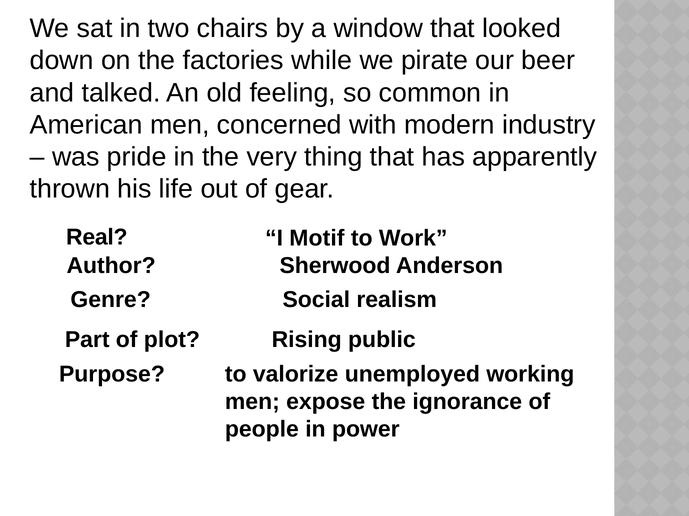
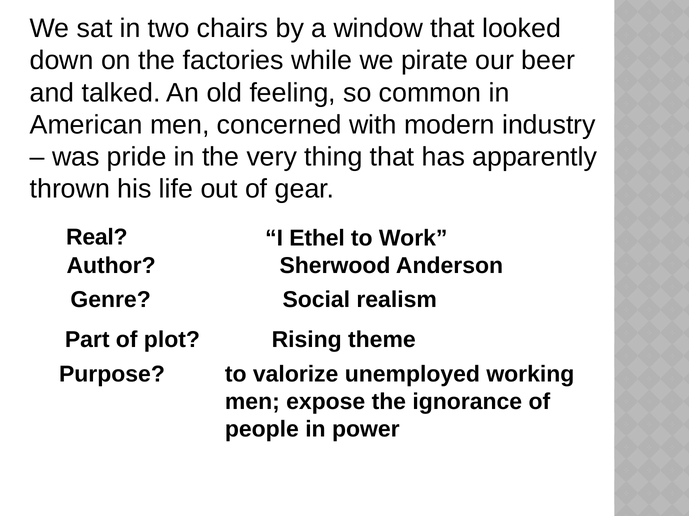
Motif: Motif -> Ethel (317, 238)
public: public -> theme (382, 340)
